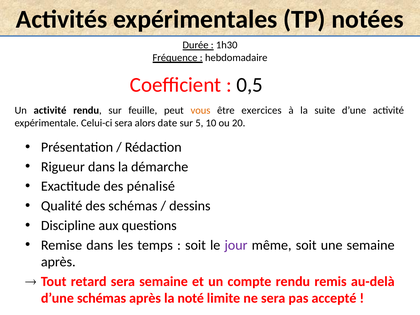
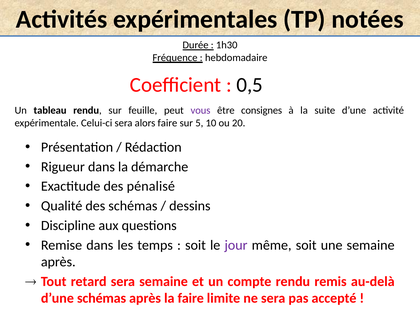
Un activité: activité -> tableau (50, 110)
vous colour: orange -> purple (201, 110)
exercices: exercices -> consignes (262, 110)
alors date: date -> faire (167, 123)
la noté: noté -> faire (191, 298)
